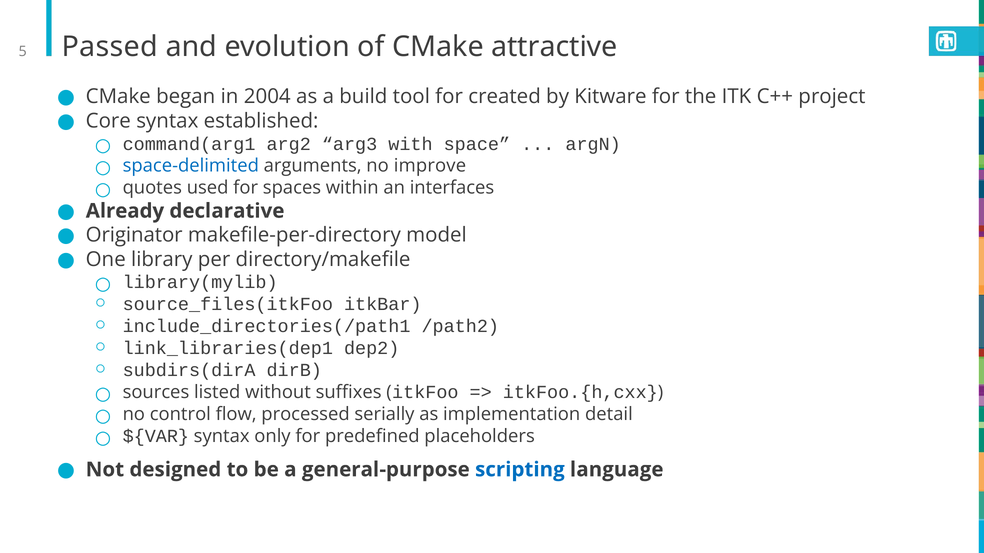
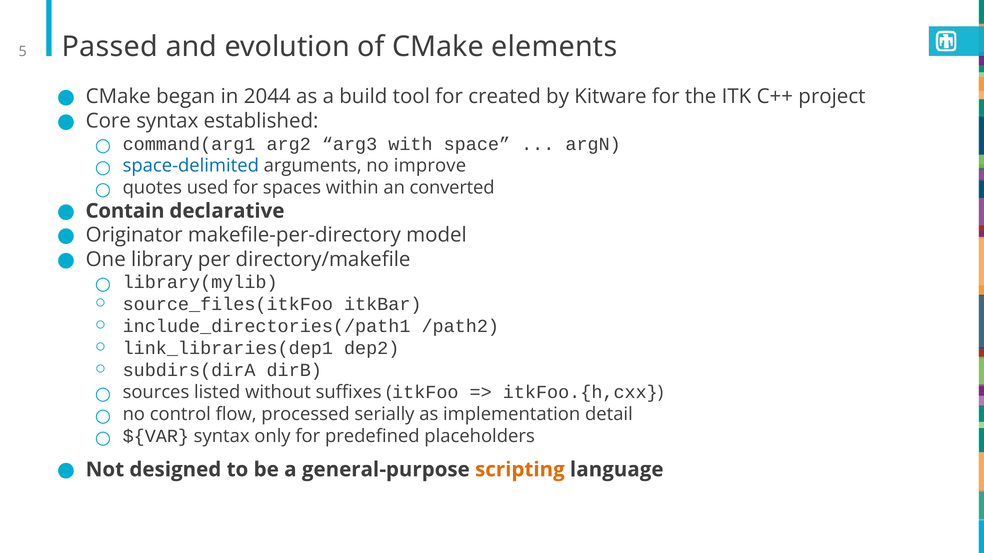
attractive: attractive -> elements (554, 47)
2004: 2004 -> 2044 (267, 97)
interfaces: interfaces -> converted (452, 188)
Already: Already -> Contain (125, 211)
scripting colour: blue -> orange (520, 470)
